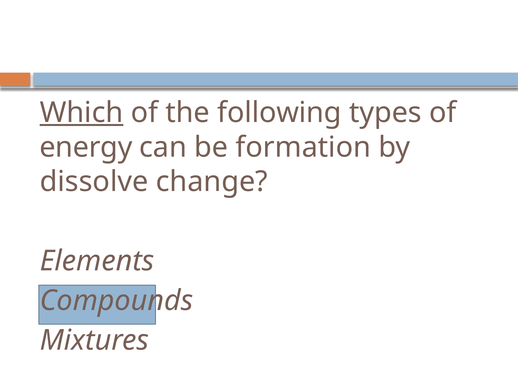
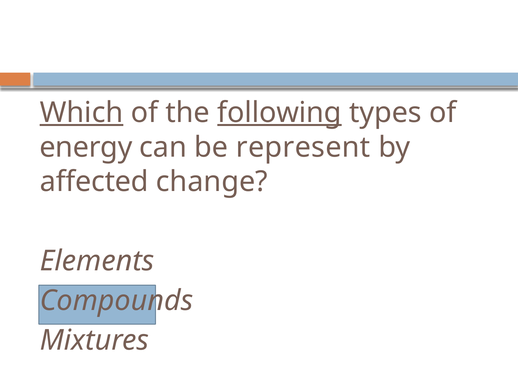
following underline: none -> present (279, 112)
formation: formation -> represent (303, 147)
dissolve: dissolve -> affected (94, 182)
